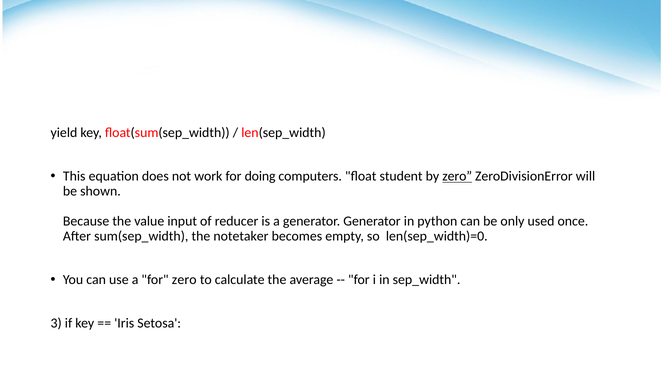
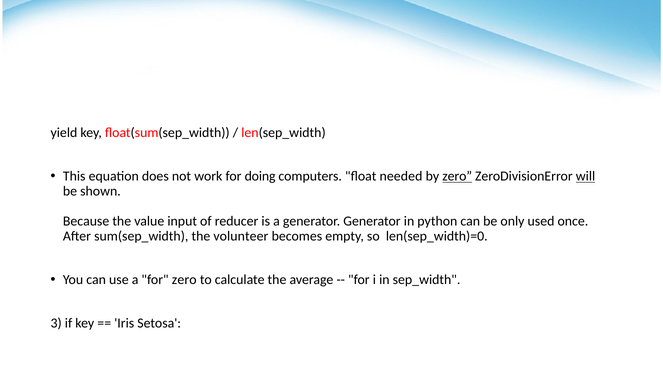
student: student -> needed (401, 176)
will underline: none -> present (586, 176)
notetaker: notetaker -> volunteer (241, 236)
